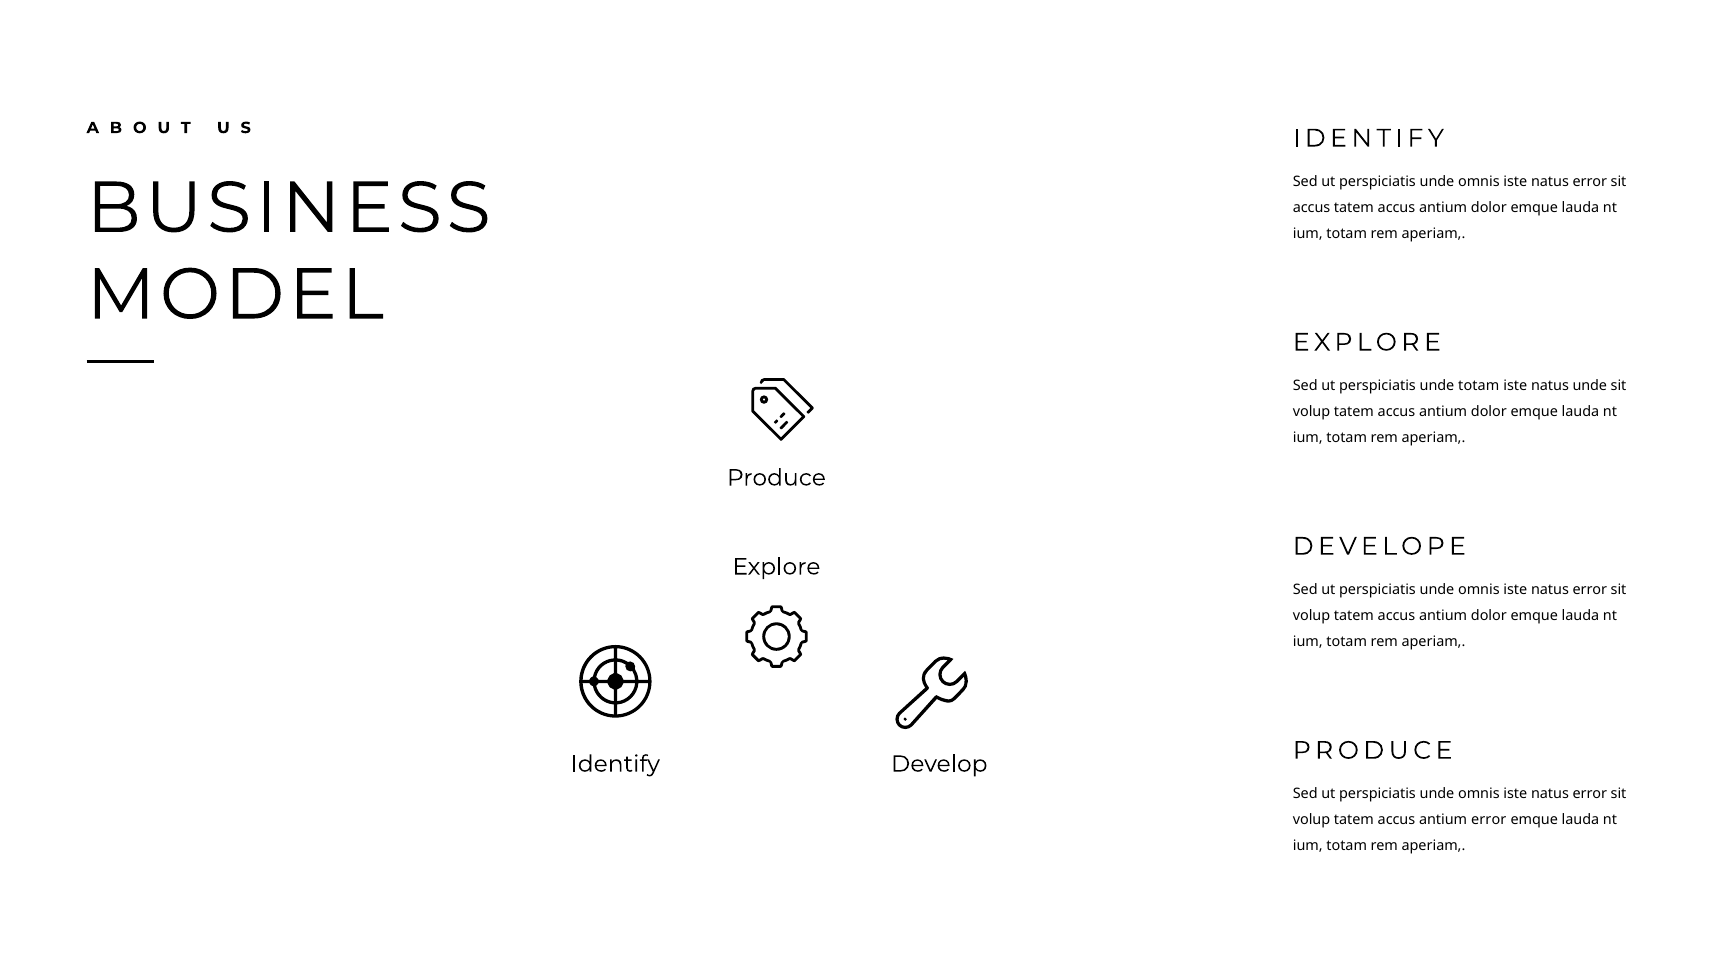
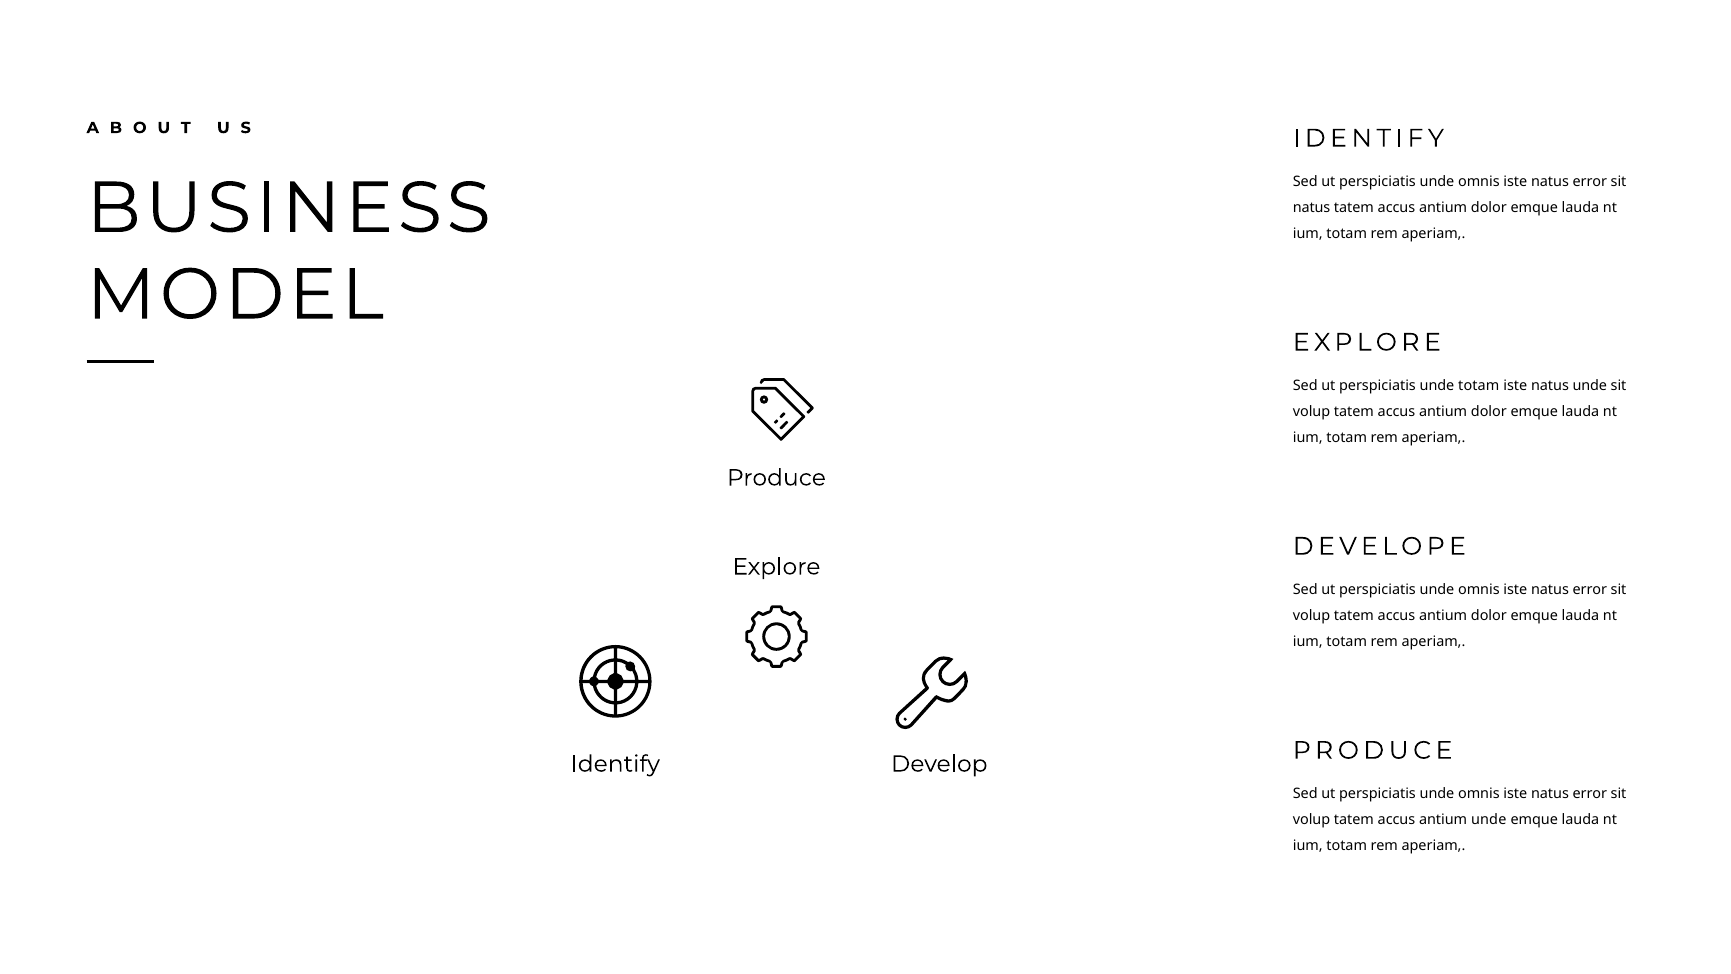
accus: accus -> natus (1312, 207)
antium error: error -> unde (1489, 819)
